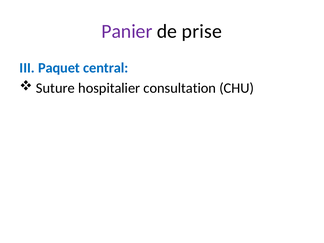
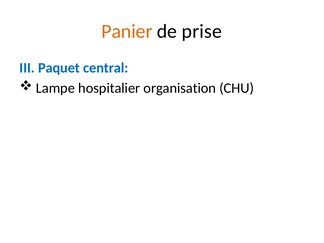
Panier colour: purple -> orange (127, 31)
Suture: Suture -> Lampe (55, 88)
consultation: consultation -> organisation (180, 88)
